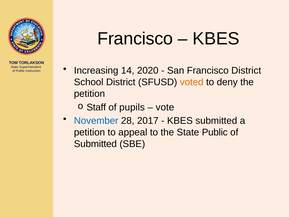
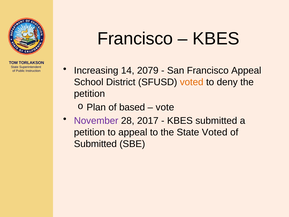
2020: 2020 -> 2079 (148, 71)
Francisco District: District -> Appeal (246, 71)
Staff: Staff -> Plan (96, 107)
pupils: pupils -> based (132, 107)
November colour: blue -> purple (96, 121)
State Public: Public -> Voted (215, 132)
